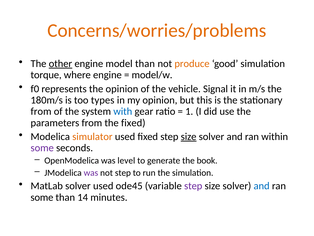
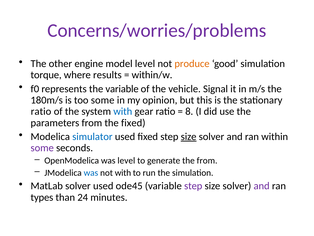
Concerns/worries/problems colour: orange -> purple (157, 30)
other underline: present -> none (60, 64)
model than: than -> level (145, 64)
where engine: engine -> results (107, 75)
model/w: model/w -> within/w (152, 75)
the opinion: opinion -> variable (122, 89)
too types: types -> some (103, 100)
from: from -> ratio (41, 111)
1: 1 -> 8 (189, 111)
simulator colour: orange -> blue (92, 136)
the book: book -> from (207, 160)
was colour: purple -> blue (91, 172)
not step: step -> with (123, 172)
and colour: blue -> purple (262, 186)
some: some -> types (42, 197)
14: 14 -> 24 (83, 197)
